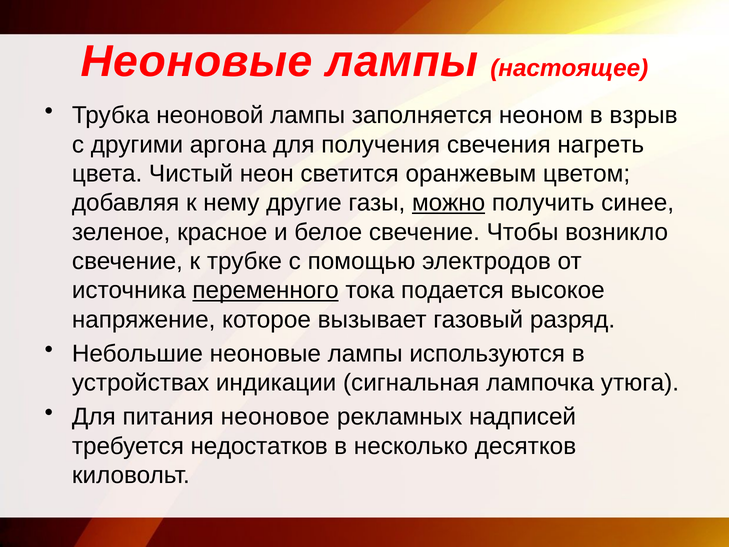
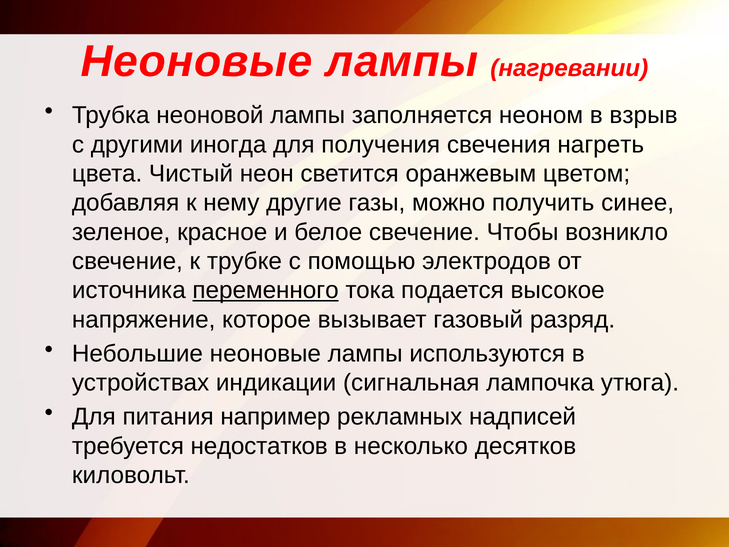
настоящее: настоящее -> нагревании (569, 68)
аргона: аргона -> иногда (228, 145)
можно underline: present -> none (449, 203)
неоновое: неоновое -> например (275, 417)
